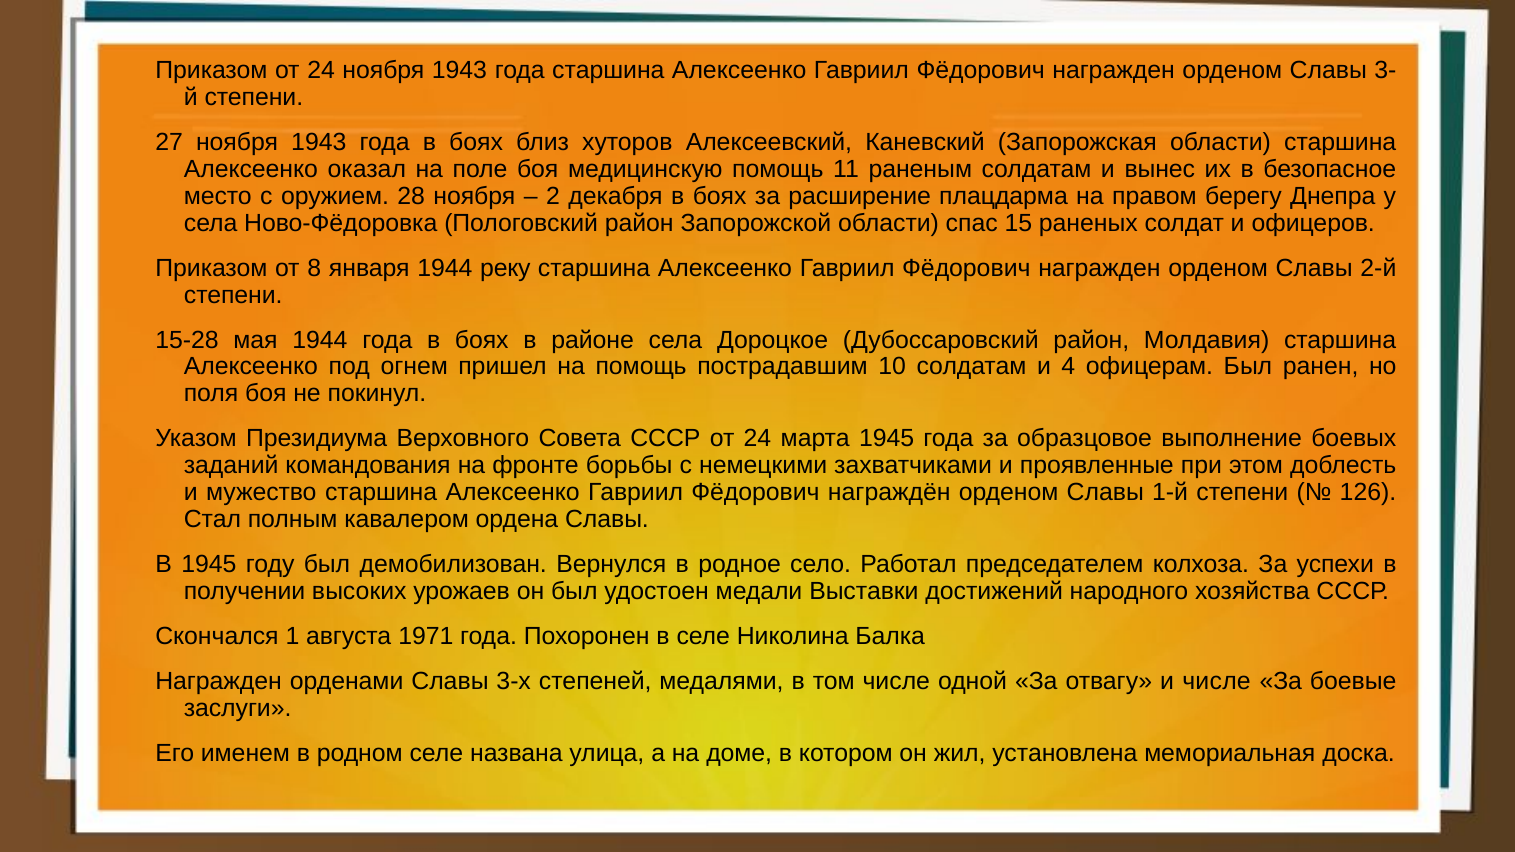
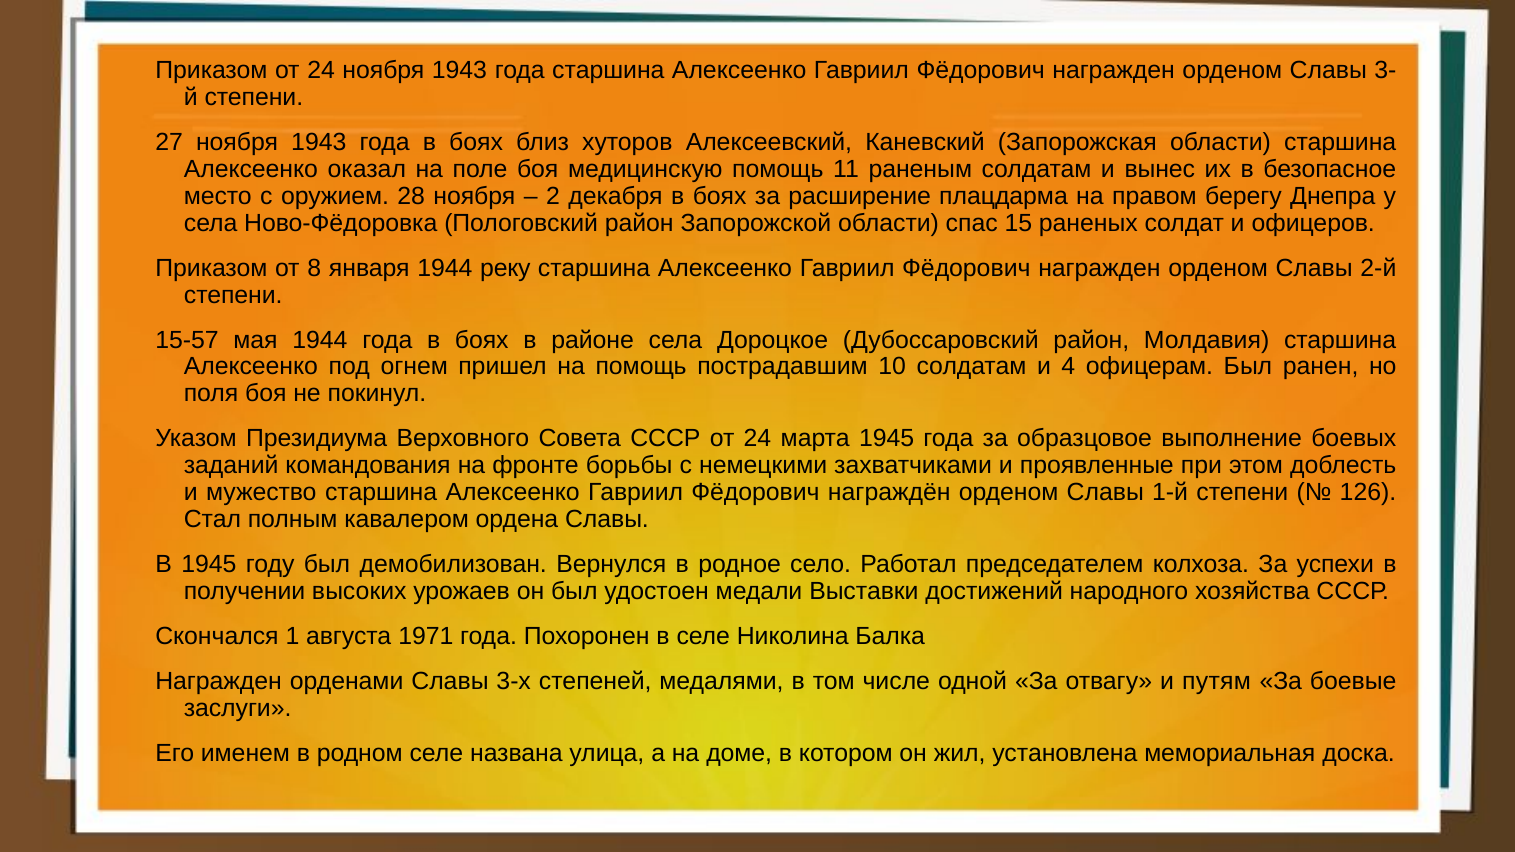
15-28: 15-28 -> 15-57 (187, 340)
и числе: числе -> путям (1217, 681)
